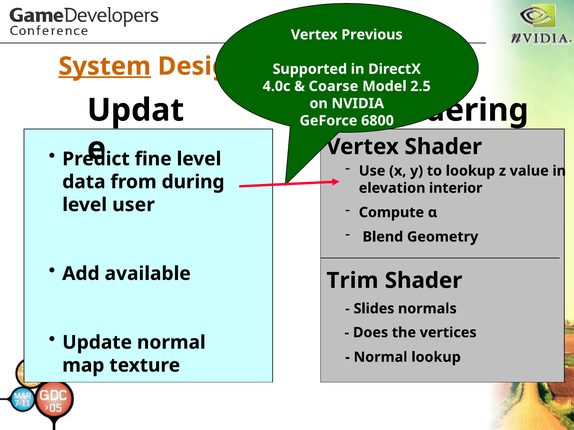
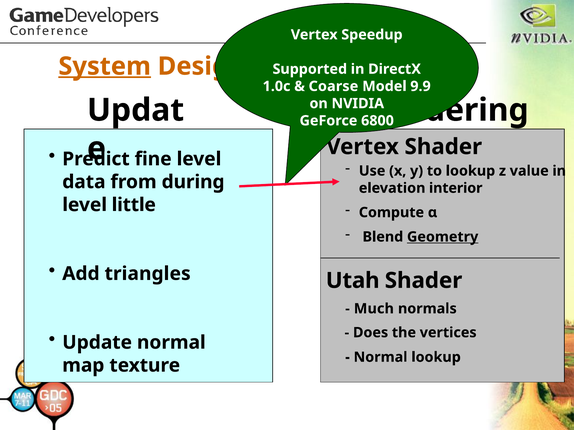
Previous: Previous -> Speedup (372, 35)
4.0c: 4.0c -> 1.0c (277, 86)
2.5: 2.5 -> 9.9 (421, 86)
user: user -> little (134, 205)
Geometry underline: none -> present (443, 237)
available: available -> triangles (148, 274)
Trim: Trim -> Utah (353, 281)
Slides: Slides -> Much (374, 309)
